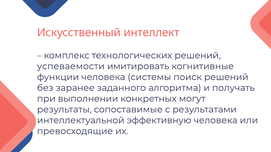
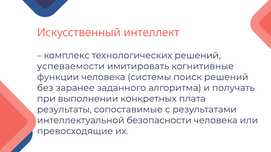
могут: могут -> плата (192, 99)
эффективную: эффективную -> безопасности (159, 121)
